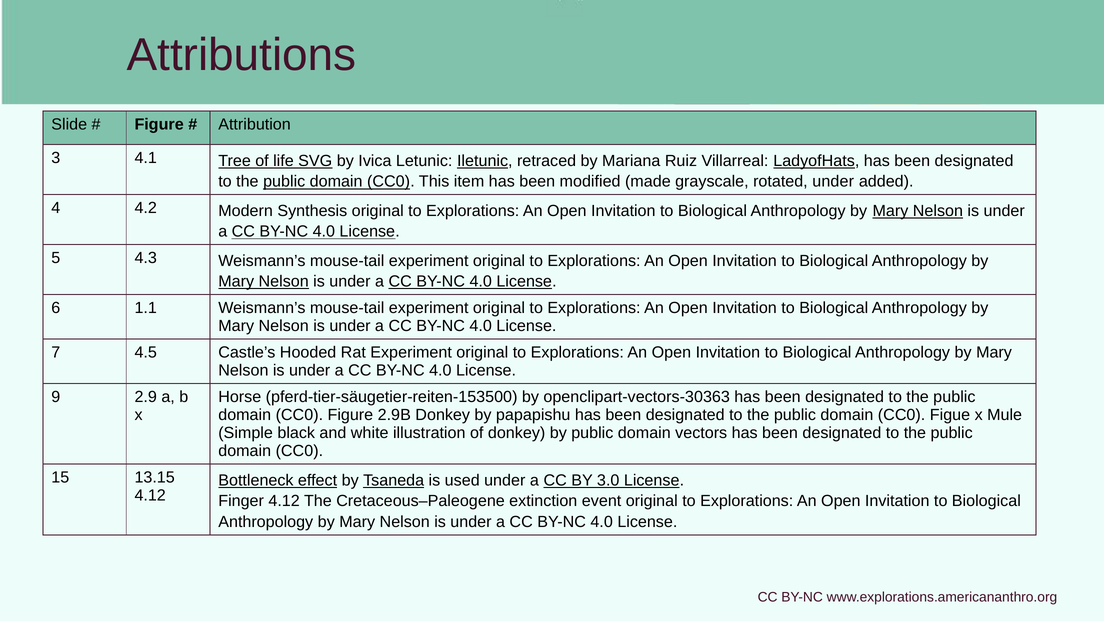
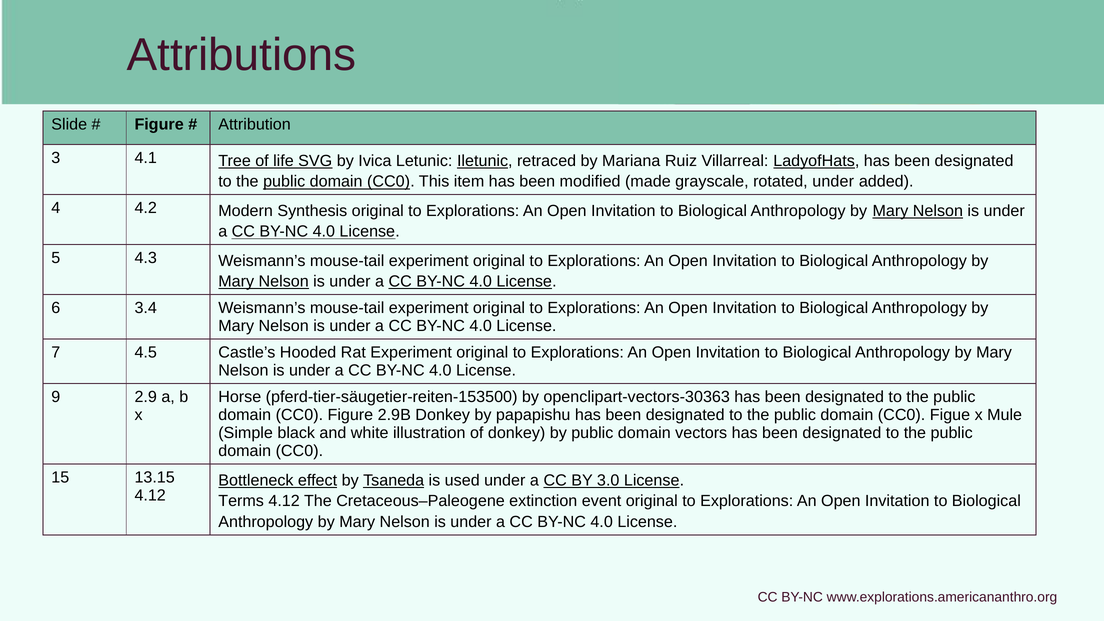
1.1: 1.1 -> 3.4 (146, 308)
Finger: Finger -> Terms (241, 501)
